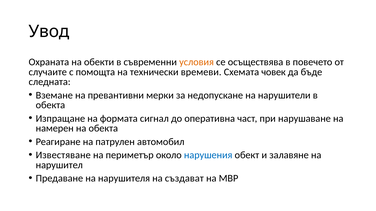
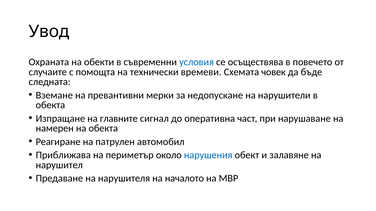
условия colour: orange -> blue (197, 62)
формата: формата -> главните (119, 119)
Известяване: Известяване -> Приближава (63, 155)
създават: създават -> началото (184, 179)
